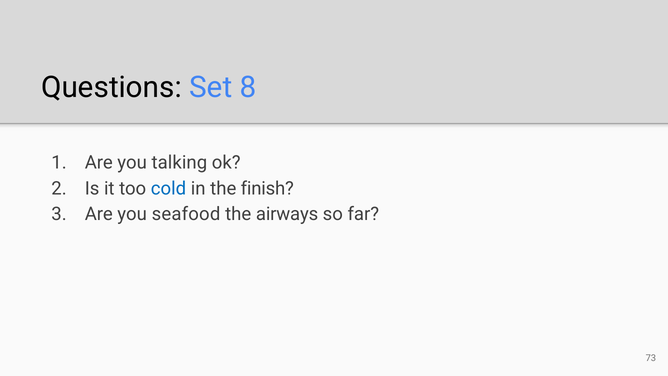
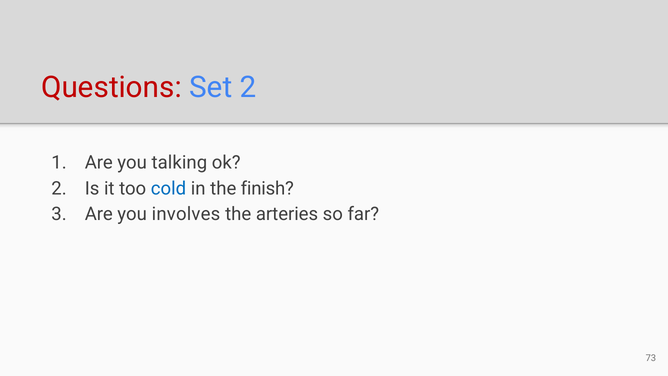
Questions colour: black -> red (111, 88)
Set 8: 8 -> 2 (248, 88)
seafood: seafood -> involves (186, 214)
airways: airways -> arteries (287, 214)
